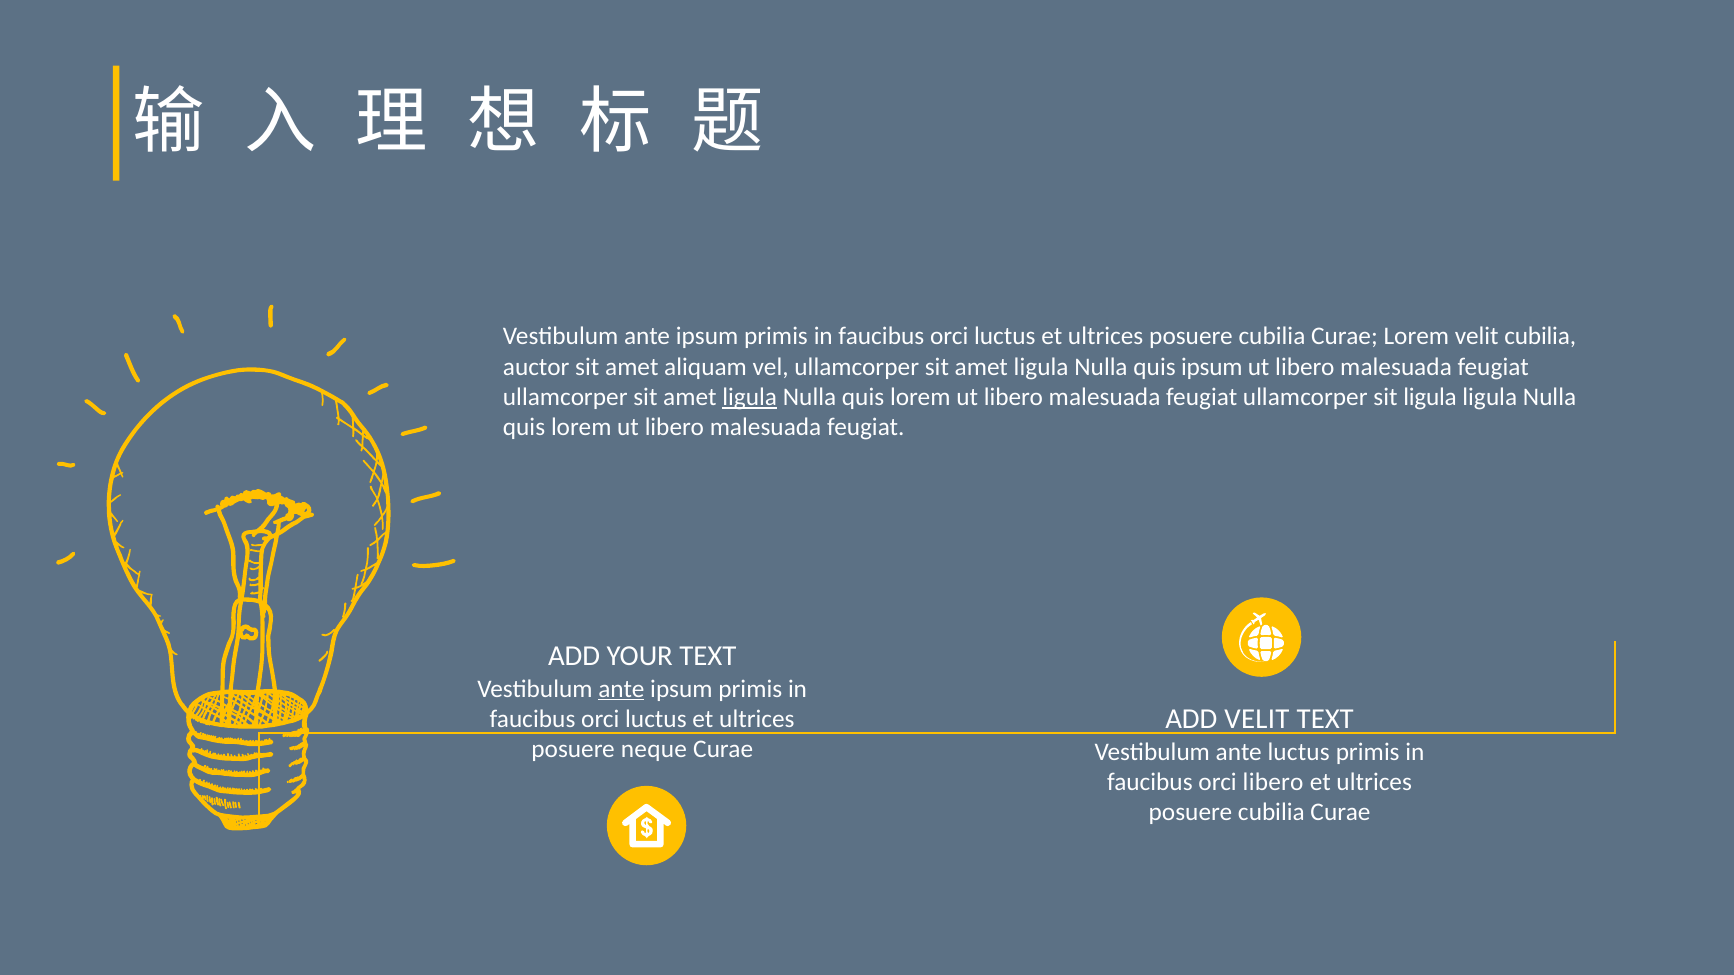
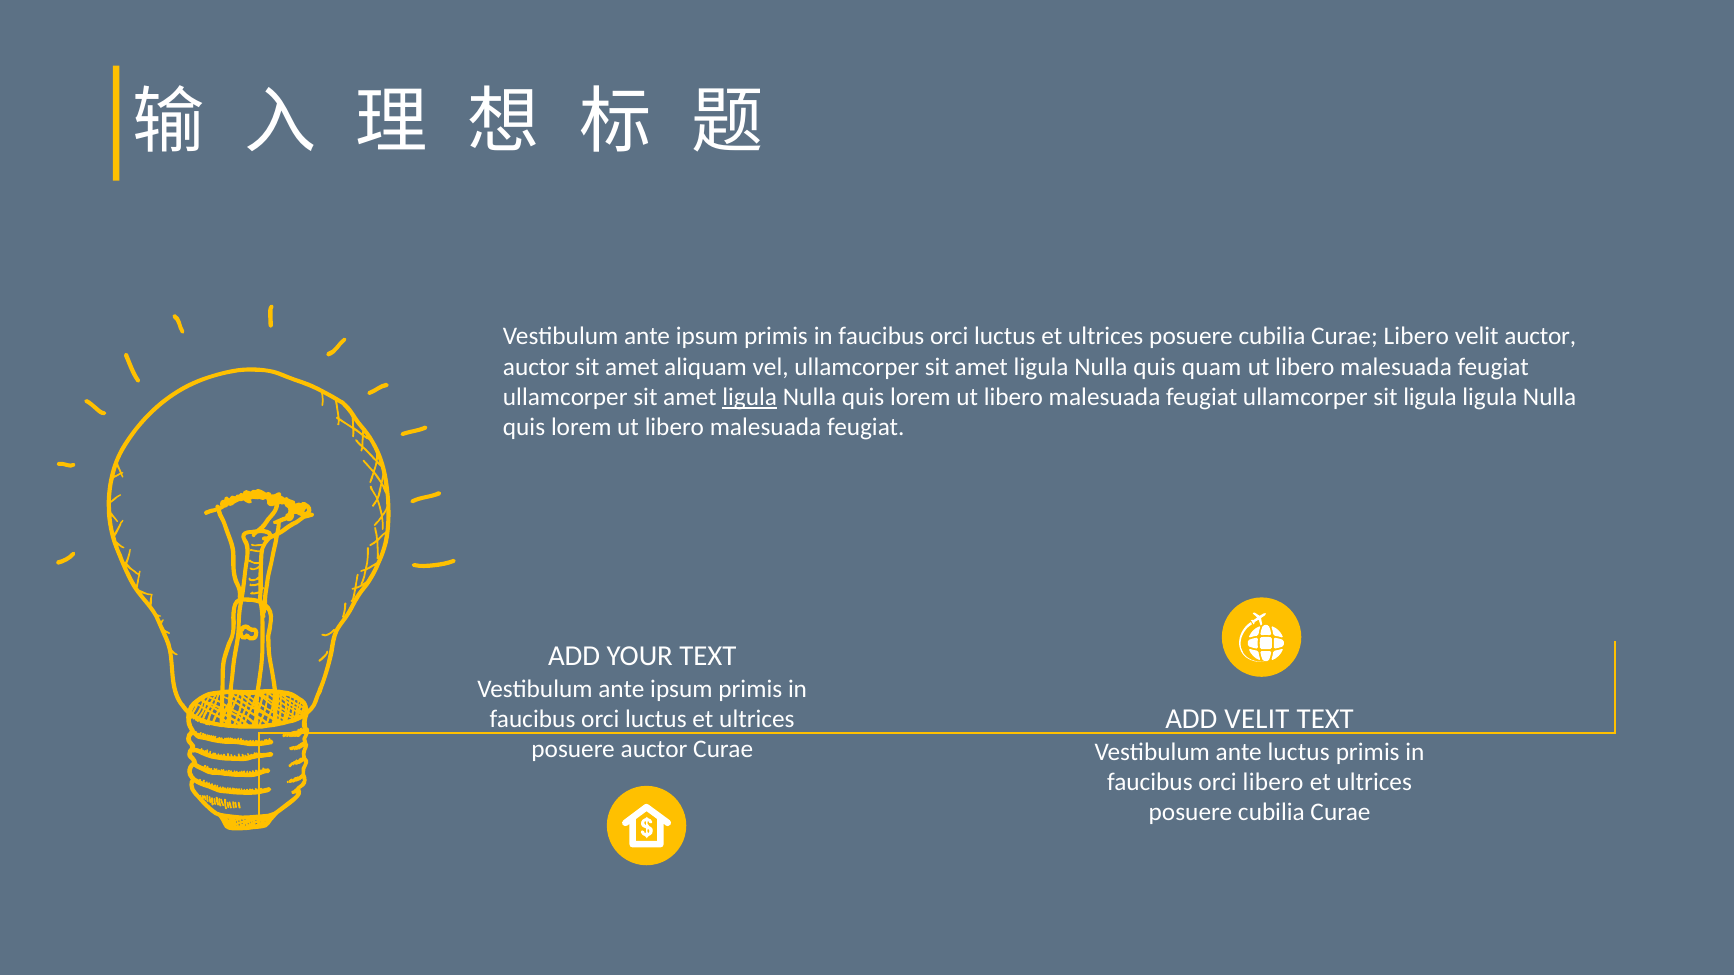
Curae Lorem: Lorem -> Libero (1416, 336)
velit cubilia: cubilia -> auctor (1540, 336)
quis ipsum: ipsum -> quam (1212, 367)
ante underline: present -> none (621, 689)
posuere neque: neque -> auctor (654, 750)
